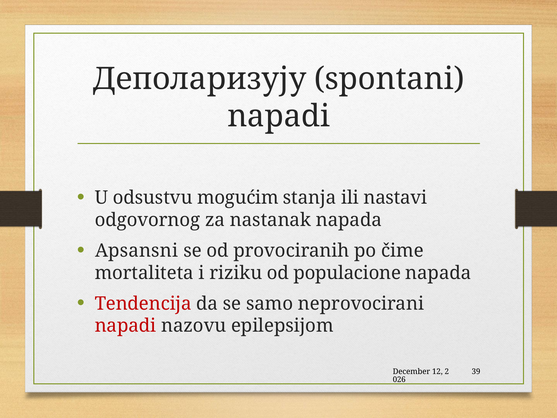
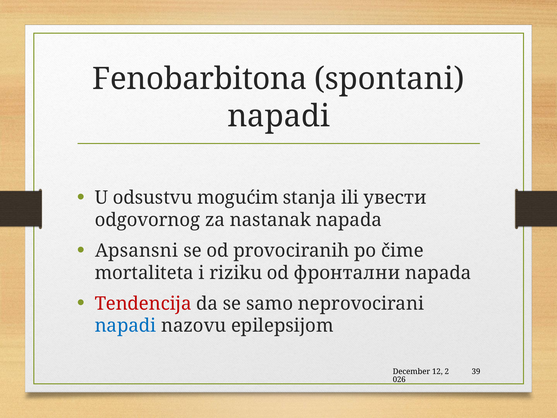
Деполаризују: Деполаризују -> Fenobarbitona (200, 79)
nastavi: nastavi -> увести (395, 198)
populacione: populacione -> фронтални (347, 273)
napadi colour: red -> blue (125, 326)
